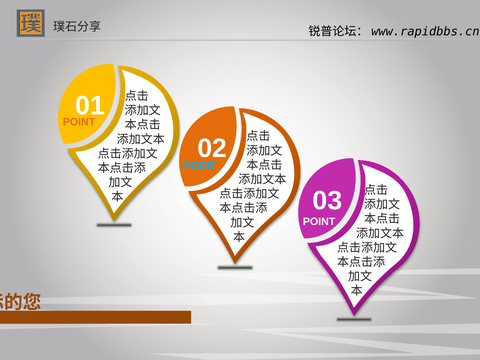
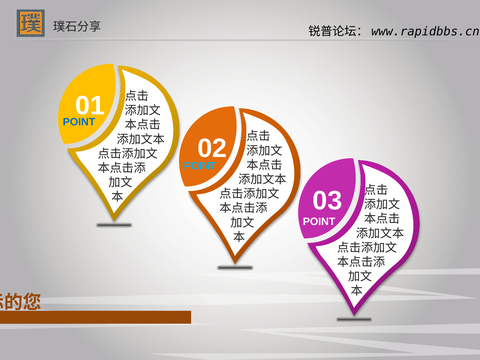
POINT colour: orange -> blue (79, 122)
